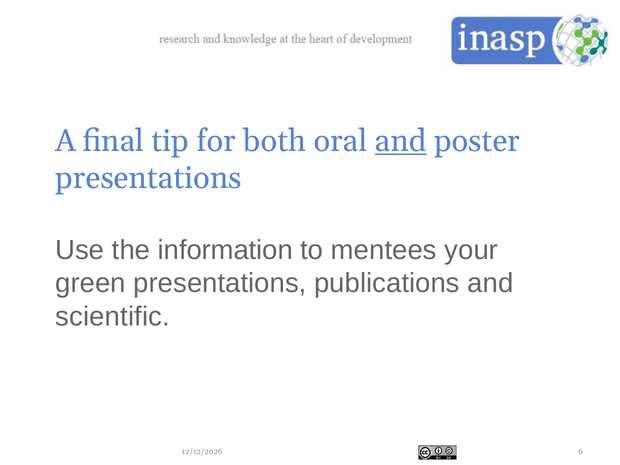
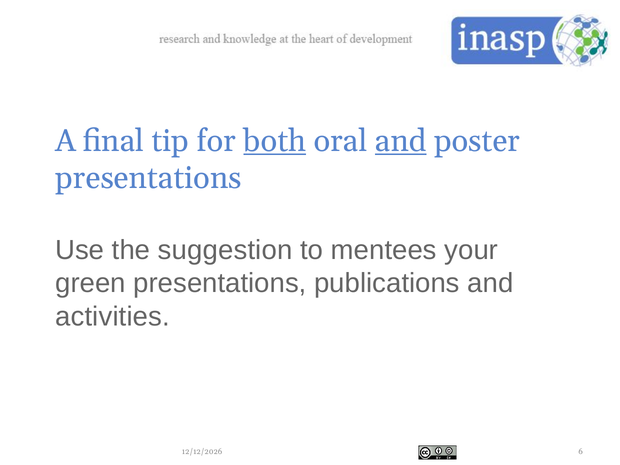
both underline: none -> present (275, 141)
information: information -> suggestion (225, 250)
scientific: scientific -> activities (113, 316)
